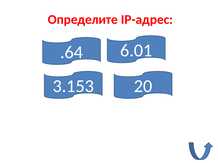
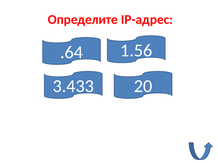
6.01: 6.01 -> 1.56 (136, 51)
3.153: 3.153 -> 3.433 (73, 86)
